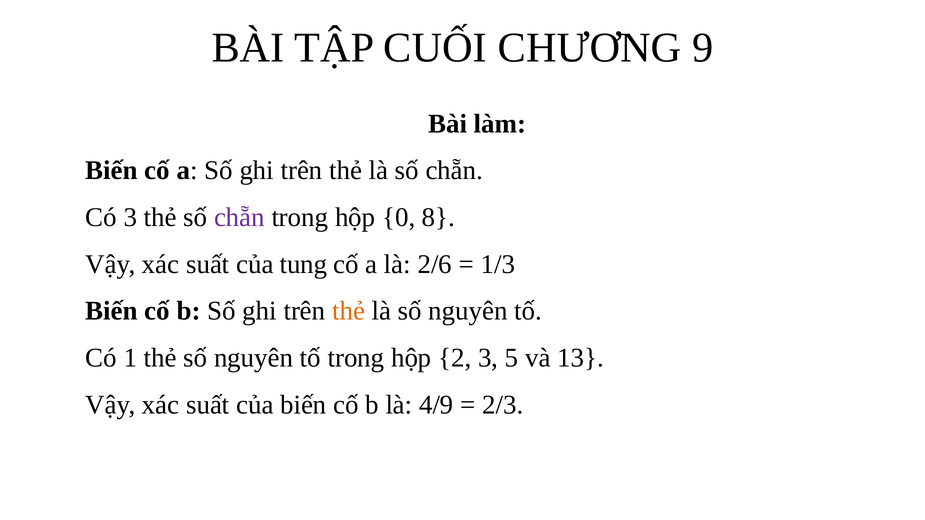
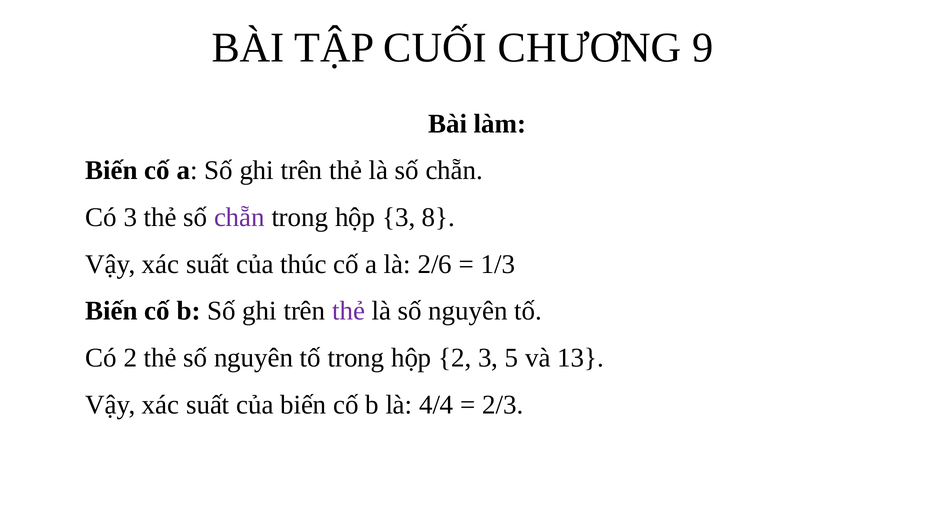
hộp 0: 0 -> 3 (399, 218)
tung: tung -> thúc (303, 264)
thẻ colour: orange -> purple (349, 311)
Có 1: 1 -> 2 (130, 358)
4/9: 4/9 -> 4/4 (436, 405)
